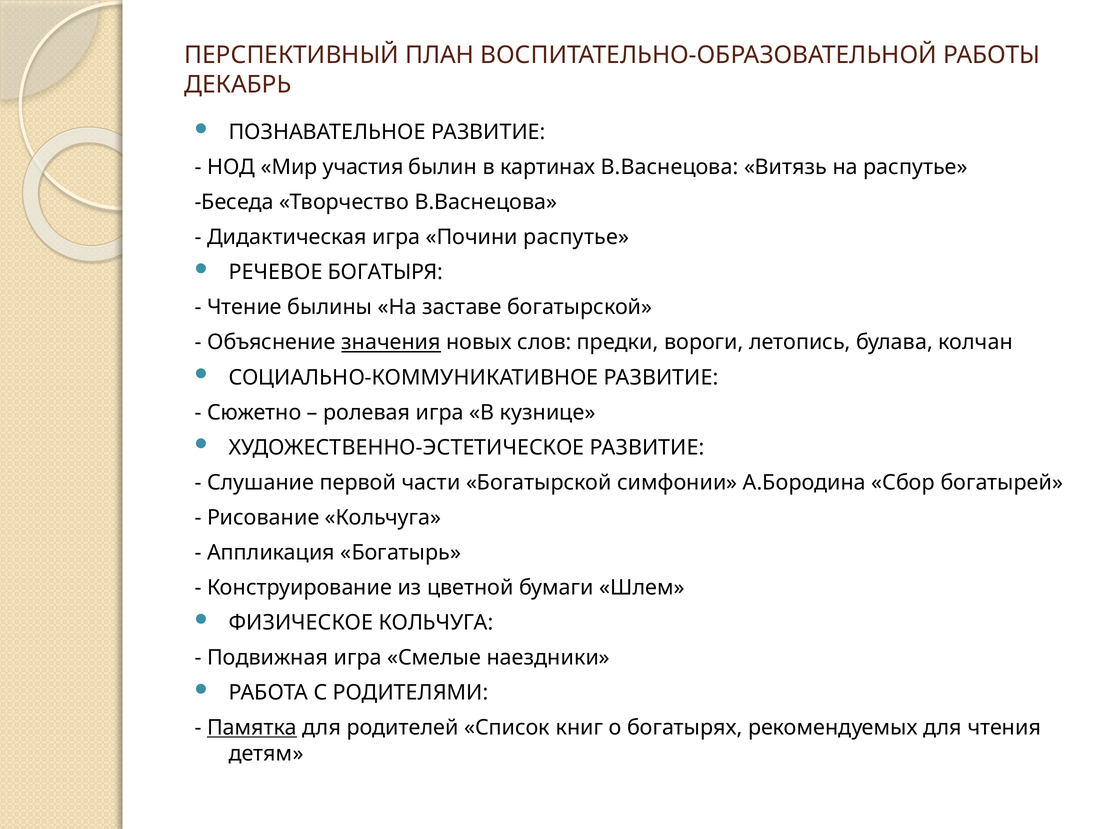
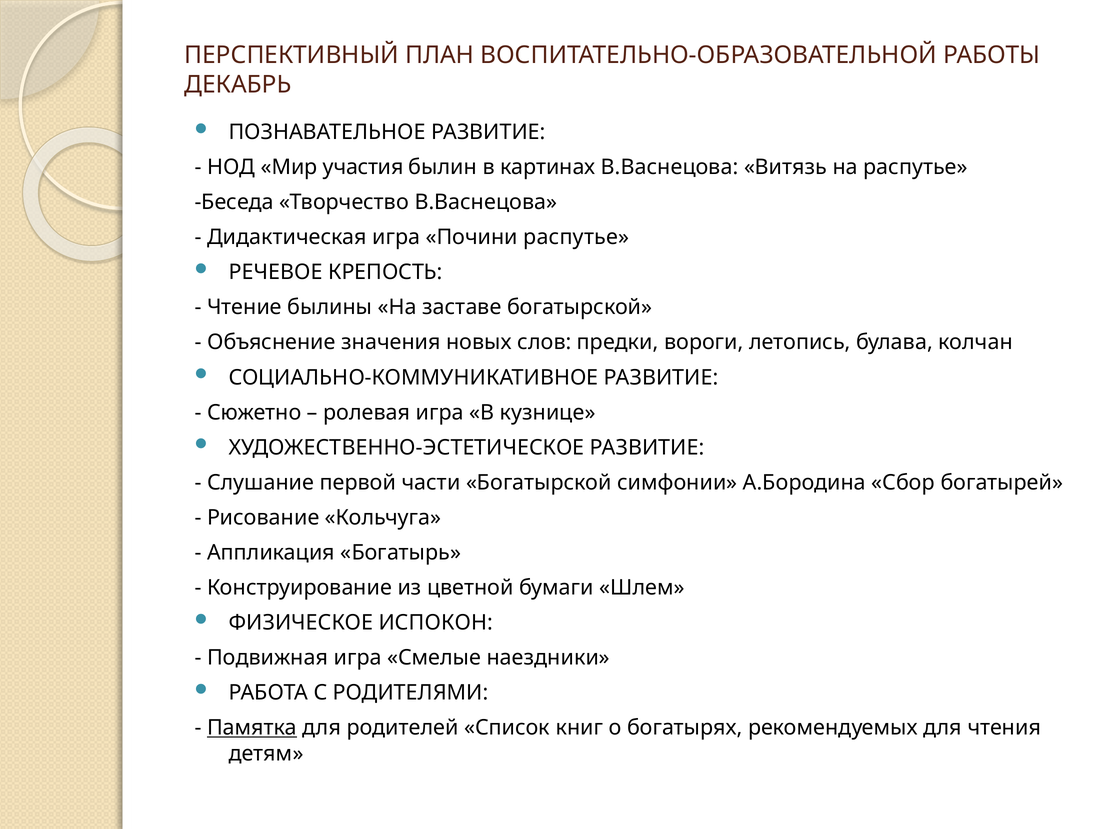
БОГАТЫРЯ: БОГАТЫРЯ -> КРЕПОСТЬ (385, 272)
значения underline: present -> none (391, 343)
ФИЗИЧЕСКОЕ КОЛЬЧУГА: КОЛЬЧУГА -> ИСПОКОН (436, 623)
